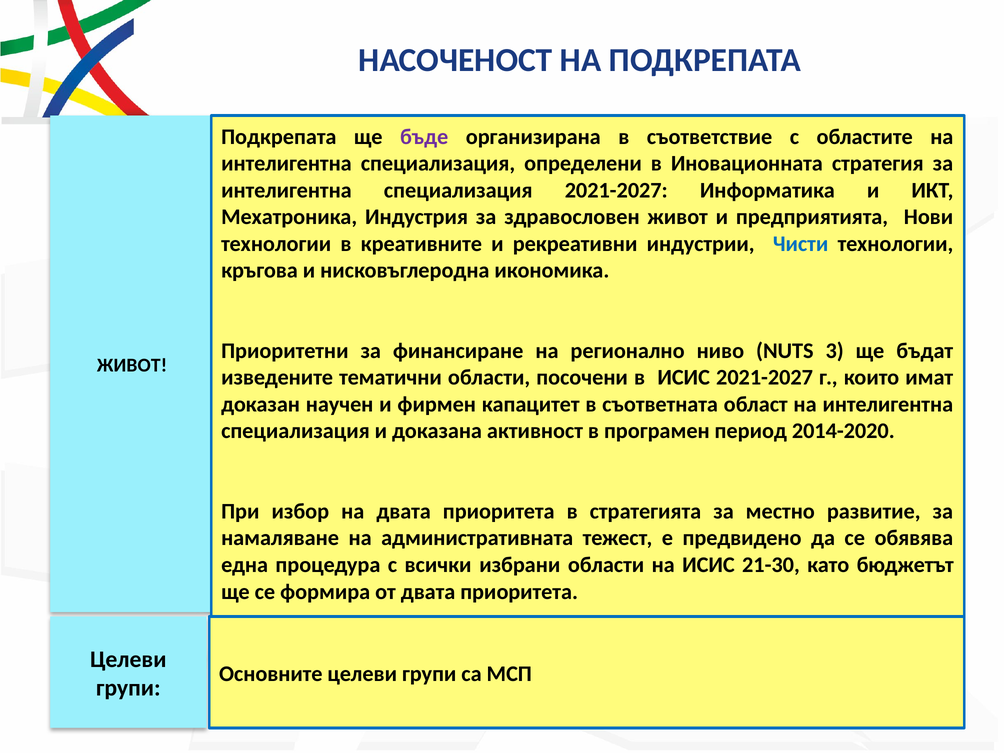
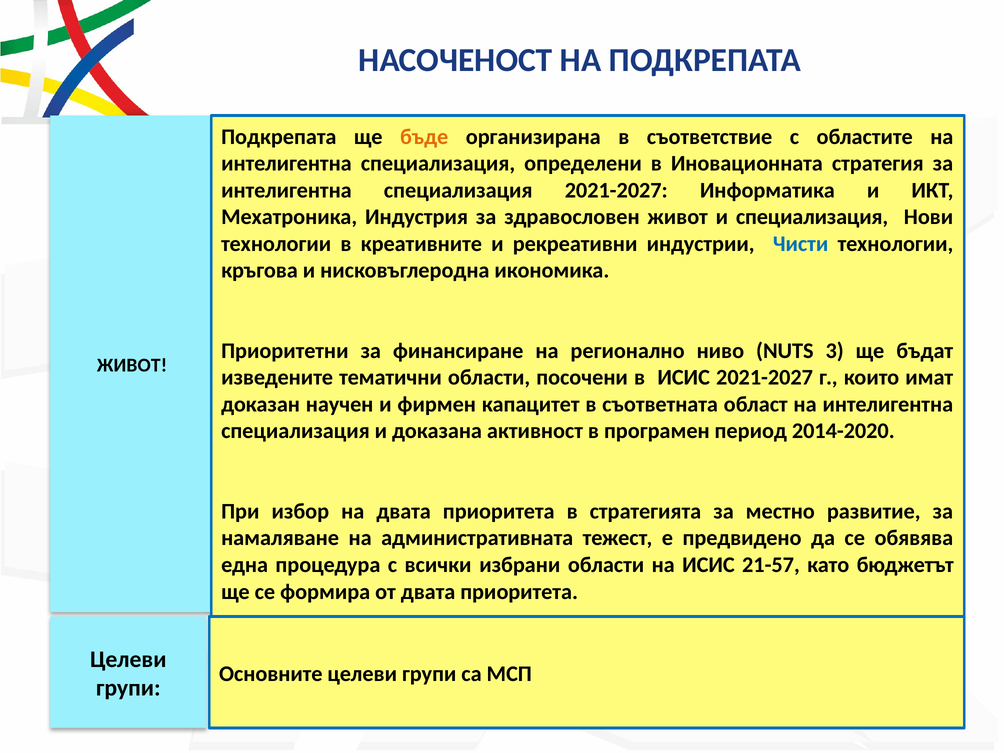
бъде colour: purple -> orange (424, 137)
и предприятията: предприятията -> специализация (812, 217)
21-30: 21-30 -> 21-57 (771, 565)
